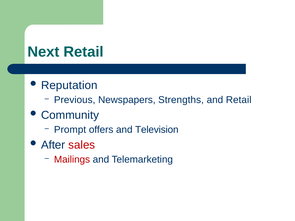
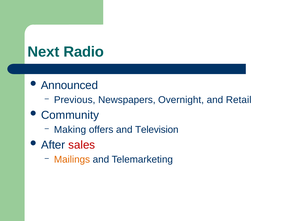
Next Retail: Retail -> Radio (84, 52)
Reputation: Reputation -> Announced (69, 85)
Strengths: Strengths -> Overnight (181, 100)
Prompt: Prompt -> Making (70, 130)
Mailings colour: red -> orange (72, 160)
